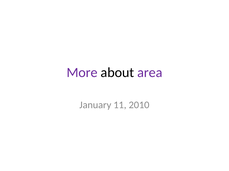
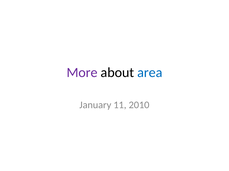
area colour: purple -> blue (150, 73)
